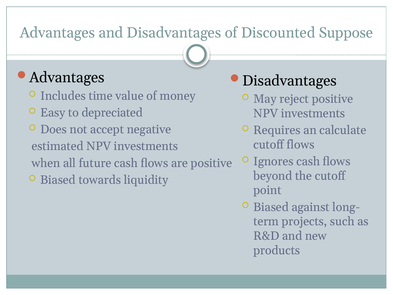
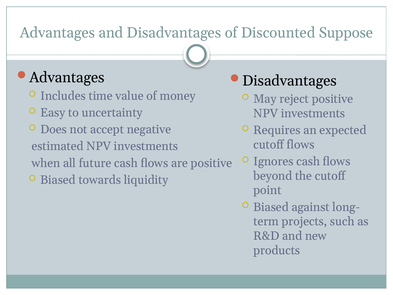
depreciated: depreciated -> uncertainty (112, 113)
calculate: calculate -> expected (343, 130)
